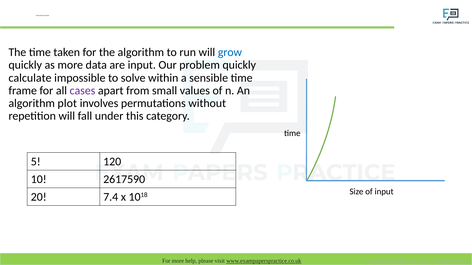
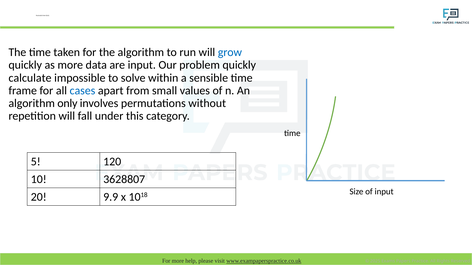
cases colour: purple -> blue (82, 91)
plot: plot -> only (67, 103)
2617590: 2617590 -> 3628807 (124, 180)
7.4: 7.4 -> 9.9 (111, 197)
